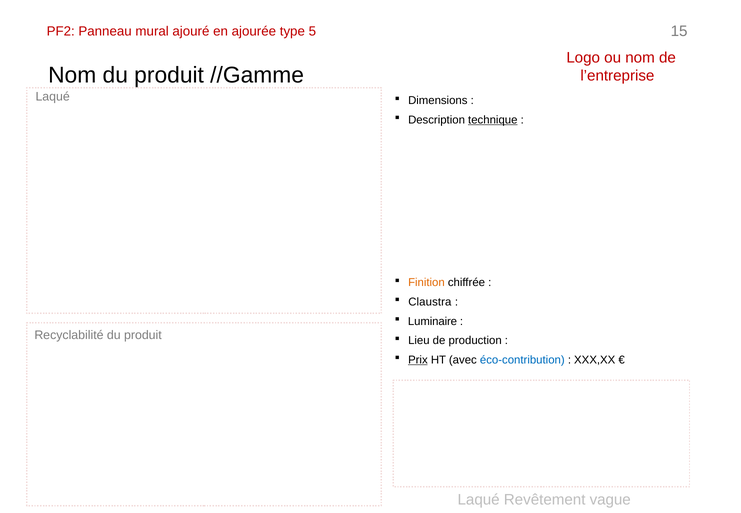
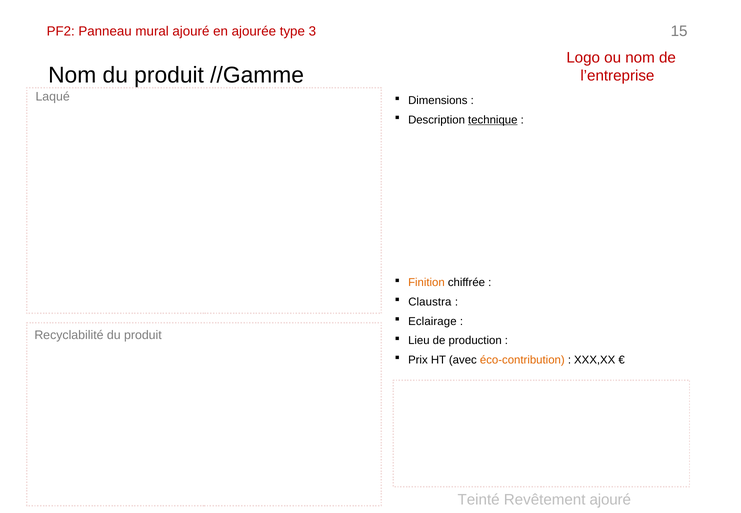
5: 5 -> 3 (312, 31)
Luminaire: Luminaire -> Eclairage (432, 321)
Prix underline: present -> none (418, 360)
éco-contribution colour: blue -> orange (522, 360)
Laqué: Laqué -> Teinté (479, 500)
Revêtement vague: vague -> ajouré (610, 500)
